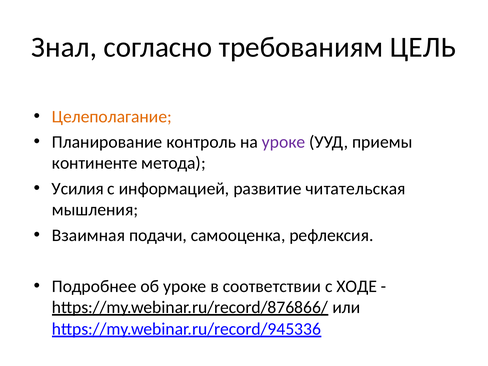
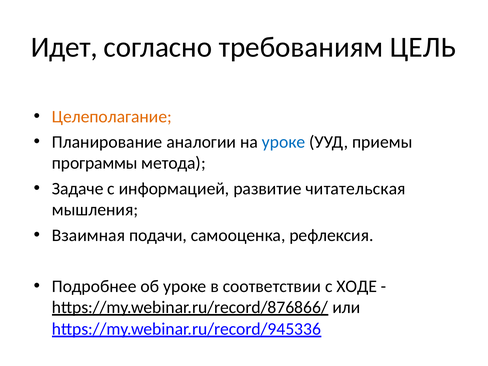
Знал: Знал -> Идет (64, 47)
контроль: контроль -> аналогии (201, 142)
уроке colour: purple -> blue (284, 142)
континенте: континенте -> программы (95, 163)
Усилия: Усилия -> Задаче (78, 189)
